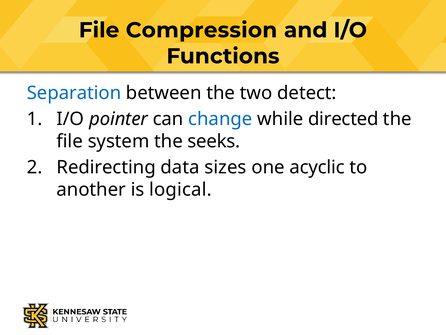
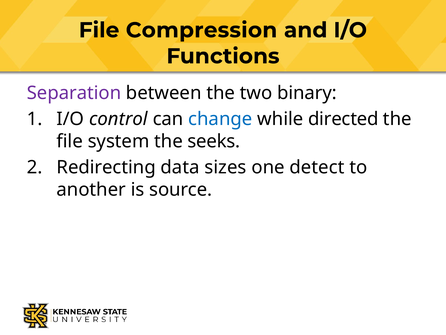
Separation colour: blue -> purple (74, 93)
detect: detect -> binary (307, 93)
pointer: pointer -> control (118, 119)
acyclic: acyclic -> detect (317, 167)
logical: logical -> source (181, 189)
